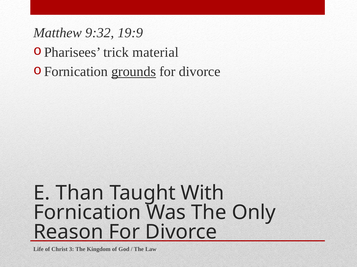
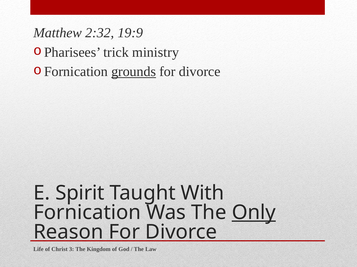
9:32: 9:32 -> 2:32 (100, 33)
material: material -> ministry (156, 52)
Than: Than -> Spirit (80, 193)
Only underline: none -> present (254, 213)
